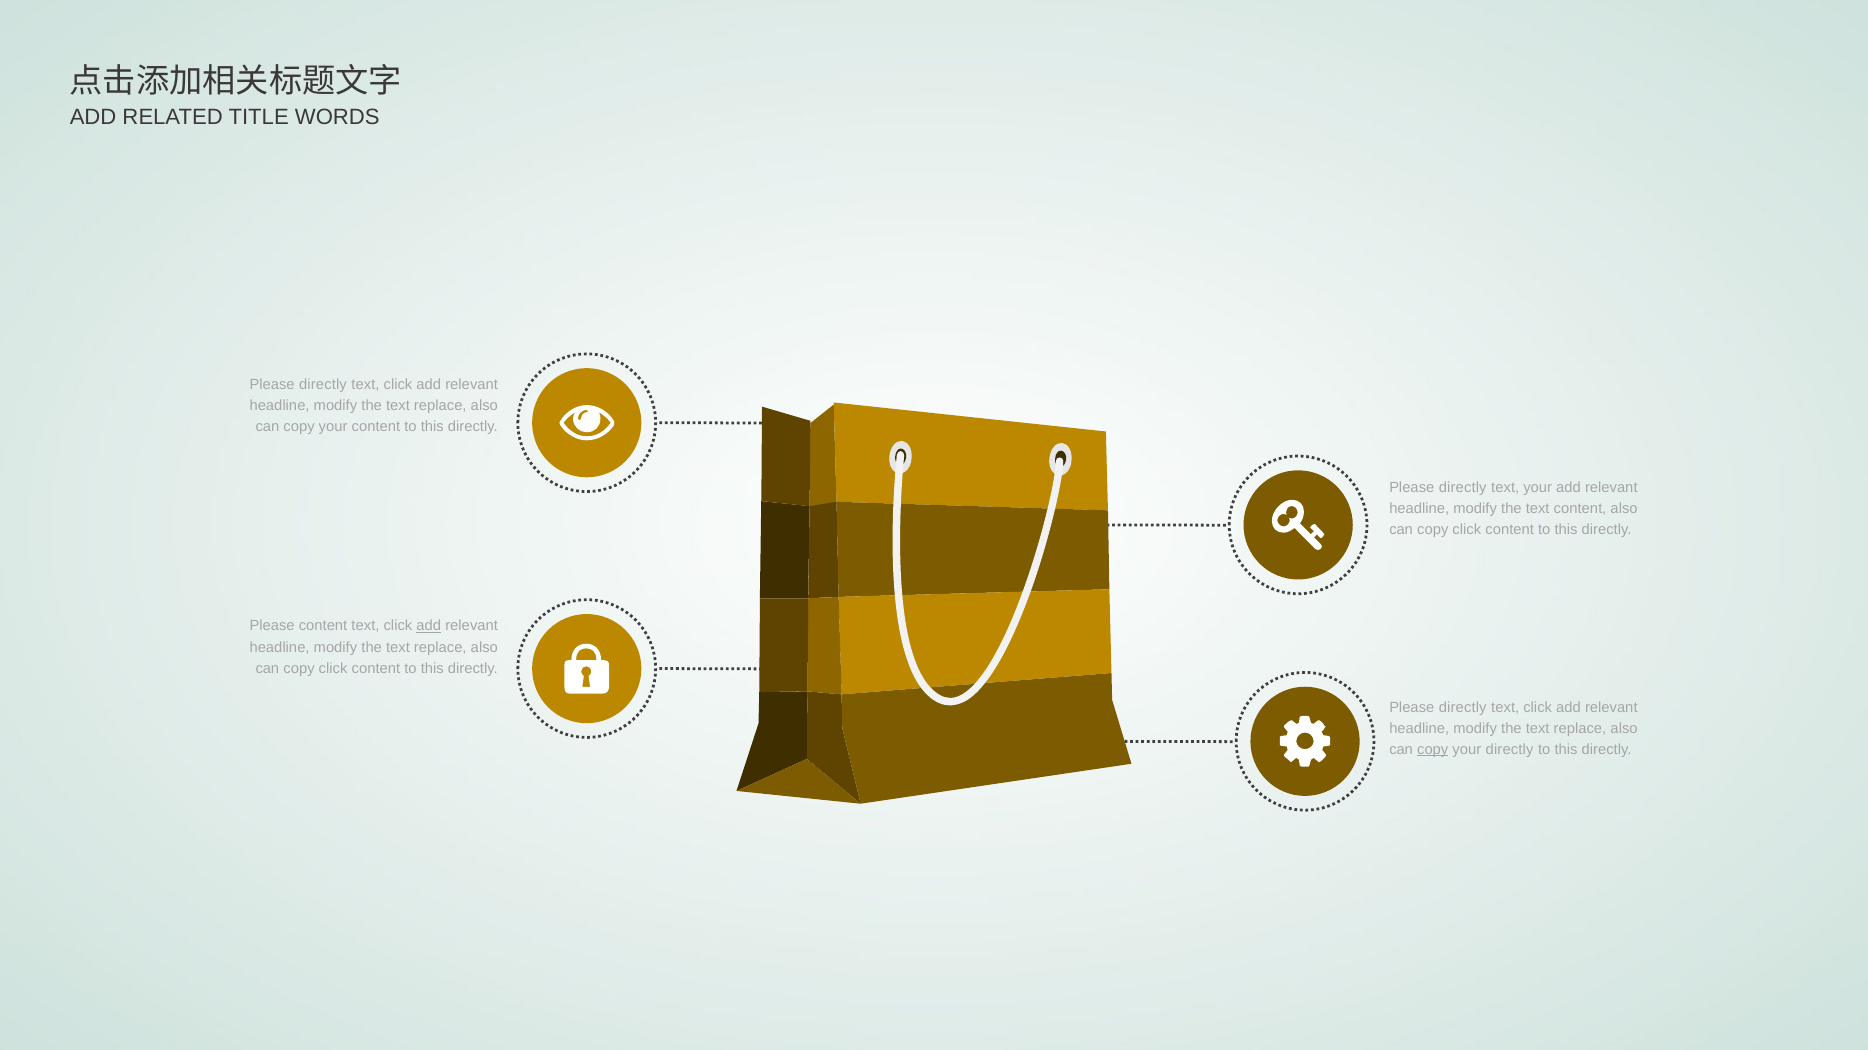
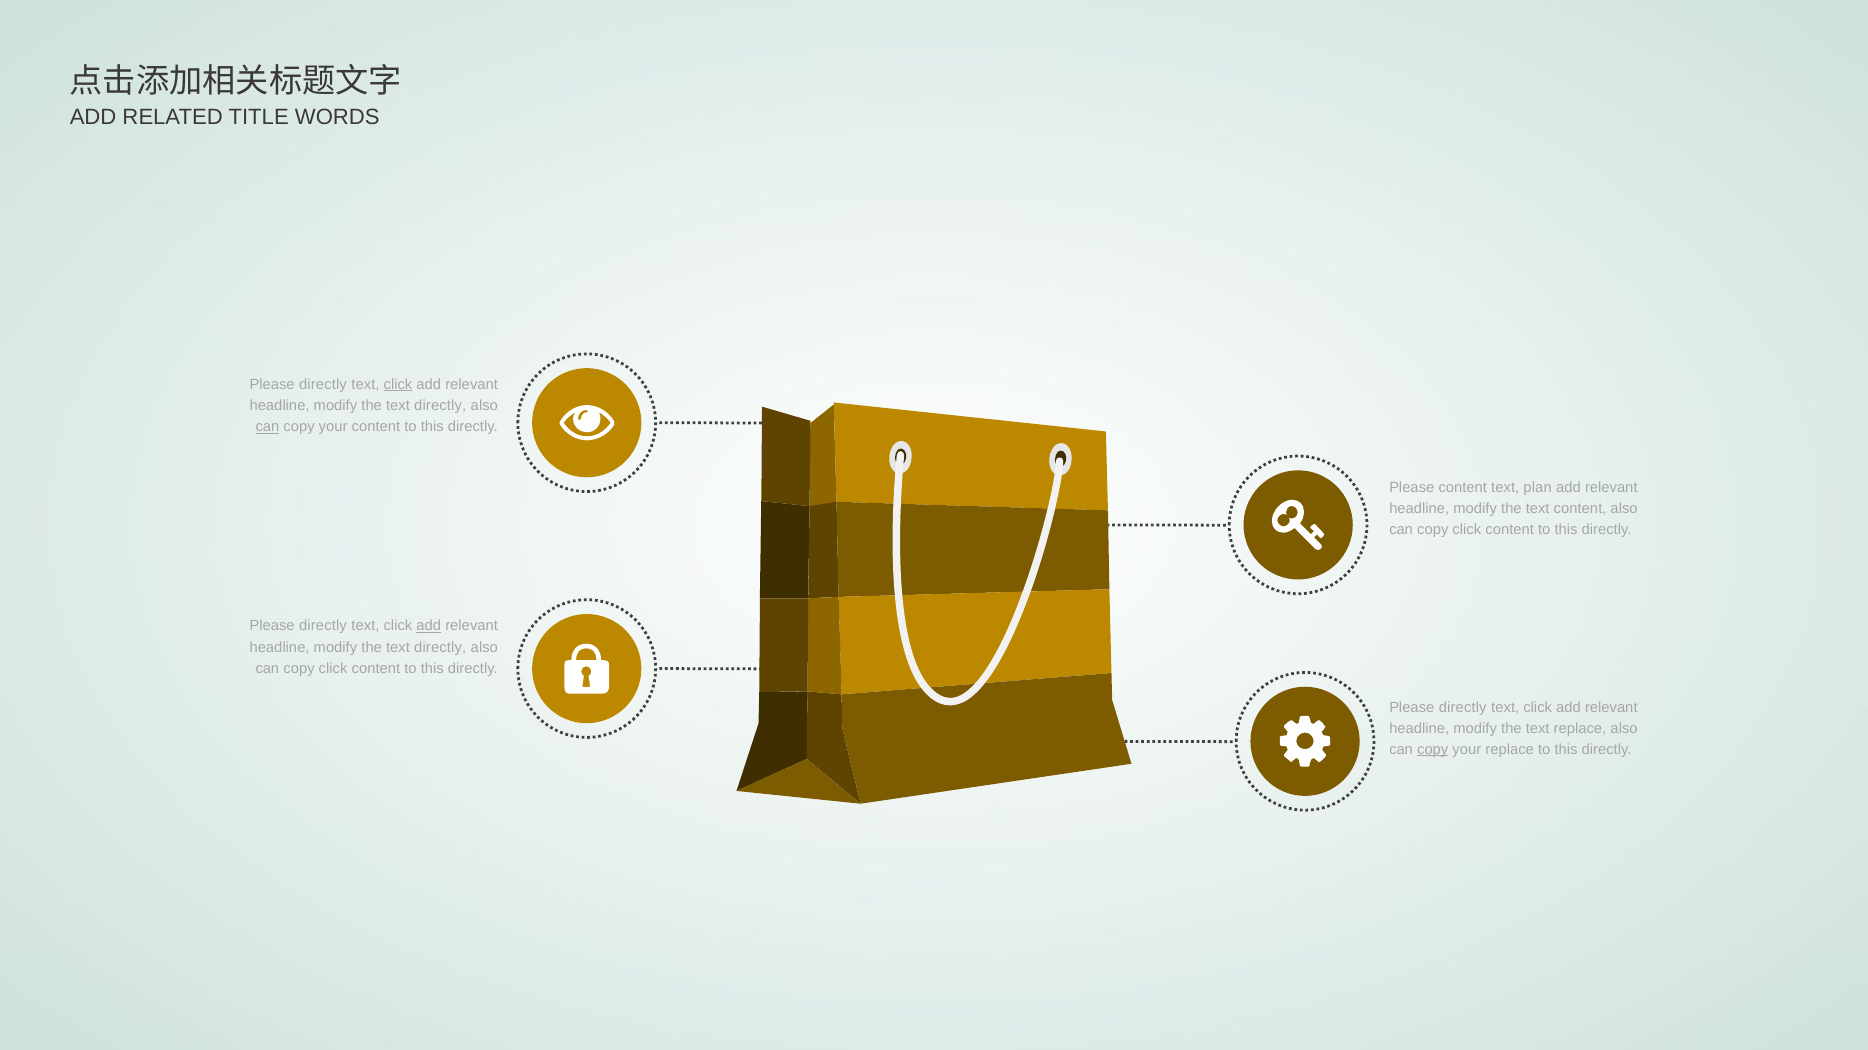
click underline: none -> present (398, 385)
replace: replace -> directly (440, 406)
can underline: none -> present (267, 427)
directly: directly -> content (1463, 488)
text your: your -> plan (1538, 488)
content: content -> directly (323, 626)
replace: replace -> directly (440, 648)
your directly: directly -> replace (1510, 750)
